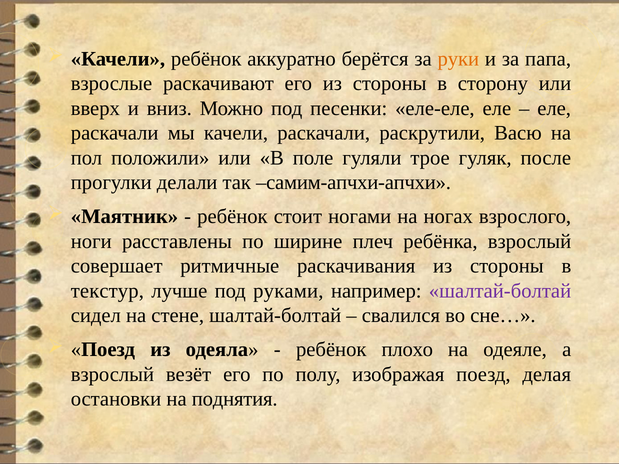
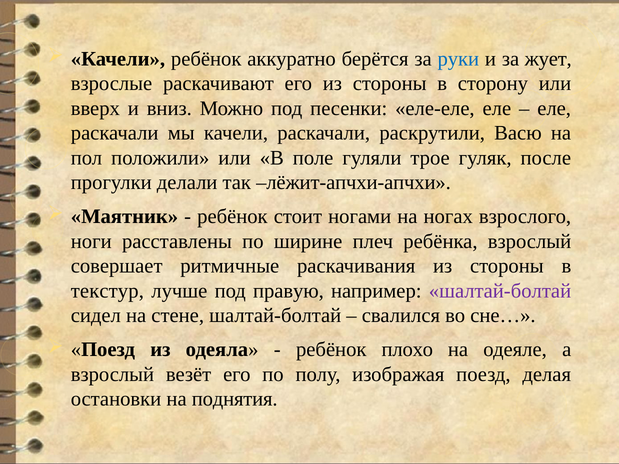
руки colour: orange -> blue (458, 59)
папа: папа -> жует (548, 59)
самим-апчхи-апчхи: самим-апчхи-апчхи -> лёжит-апчхи-апчхи (353, 183)
руками: руками -> правую (288, 291)
